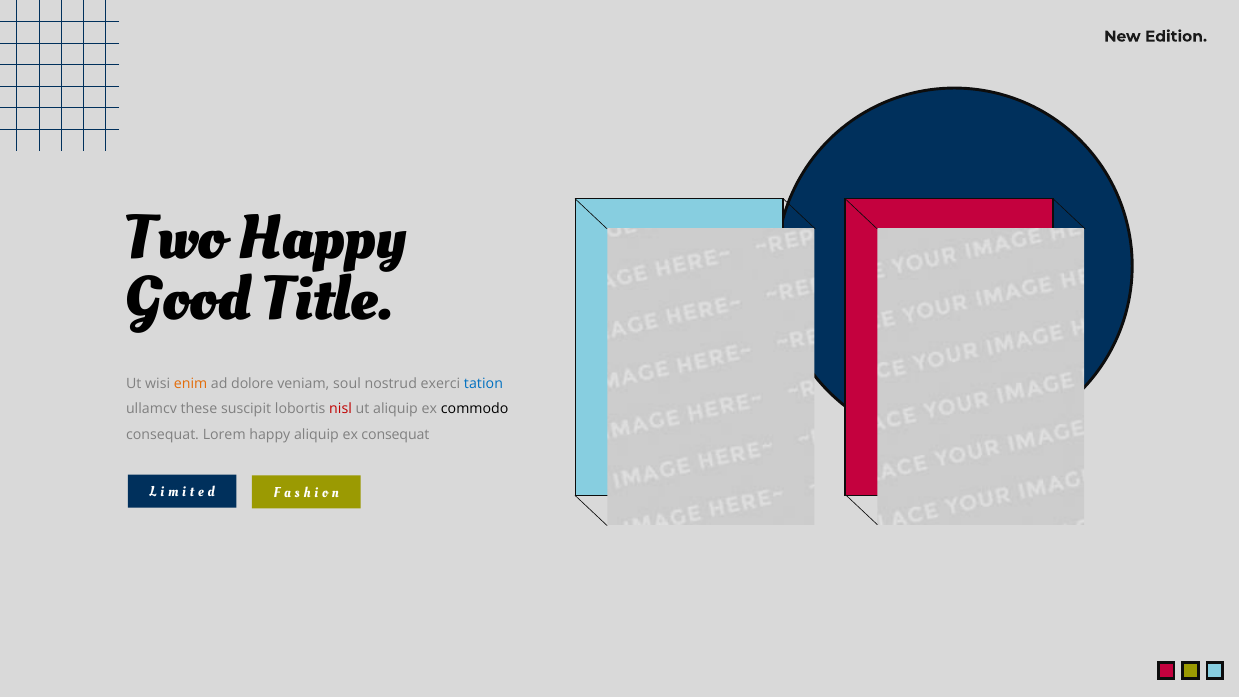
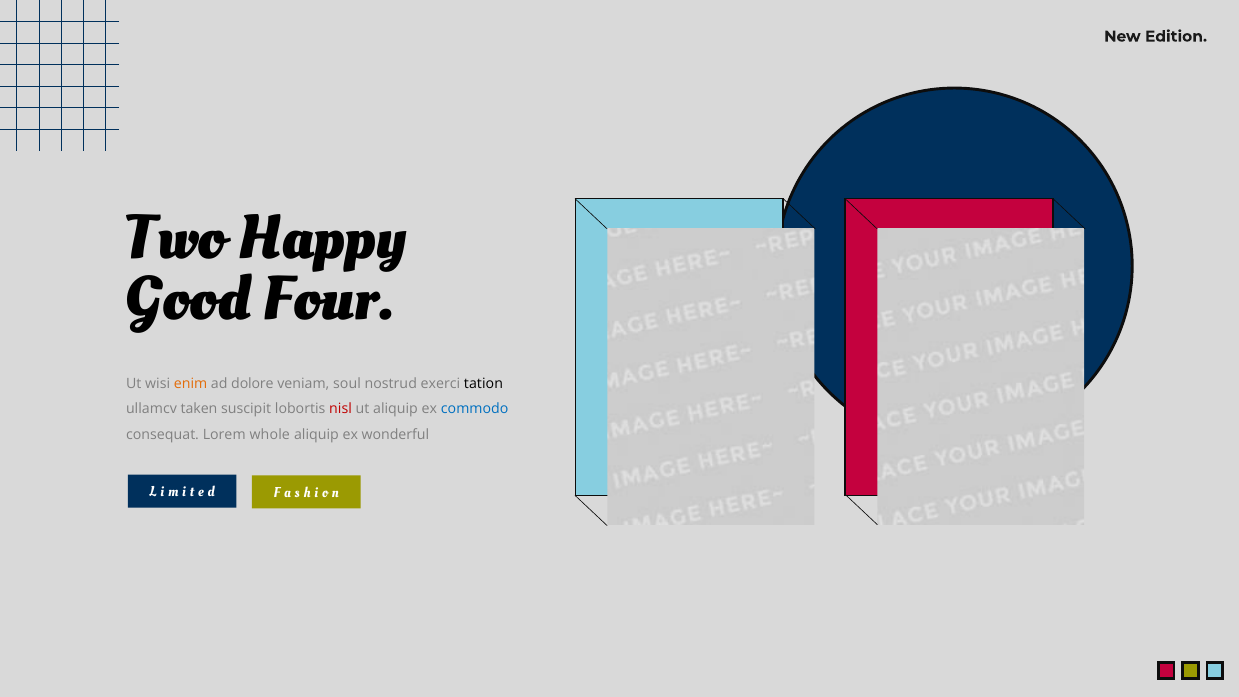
Title: Title -> Four (328, 299)
tation colour: blue -> black (483, 384)
these: these -> taken (199, 409)
commodo colour: black -> blue (475, 409)
Lorem happy: happy -> whole (270, 435)
ex consequat: consequat -> wonderful (395, 435)
